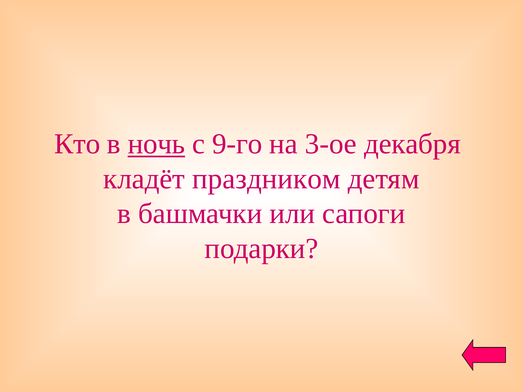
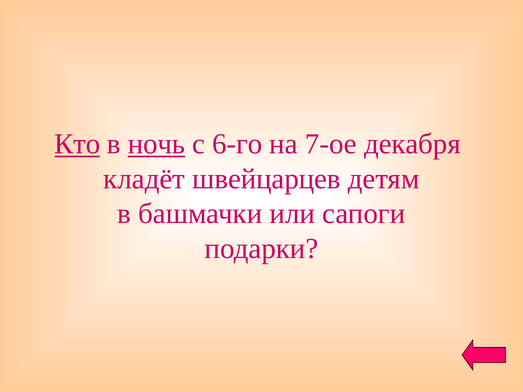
Кто underline: none -> present (77, 144)
9-го: 9-го -> 6-го (237, 144)
3-ое: 3-ое -> 7-ое (331, 144)
праздником: праздником -> швейцарцев (266, 179)
